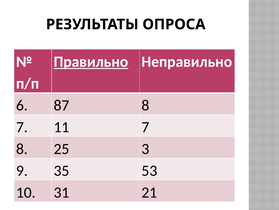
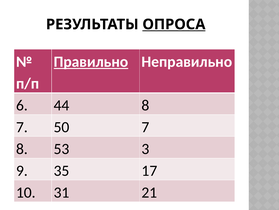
ОПРОСА underline: none -> present (174, 24)
87: 87 -> 44 (62, 105)
11: 11 -> 50 (62, 127)
25: 25 -> 53 (62, 148)
53: 53 -> 17 (149, 170)
